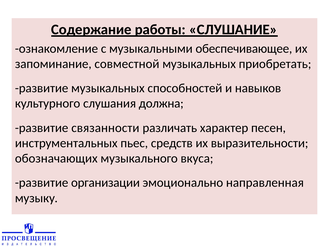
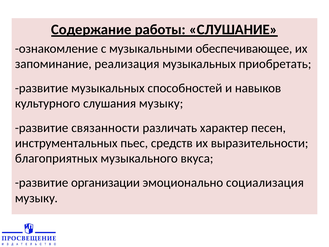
совместной: совместной -> реализация (127, 64)
слушания должна: должна -> музыку (161, 103)
обозначающих: обозначающих -> благоприятных (56, 158)
направленная: направленная -> социализация (265, 183)
